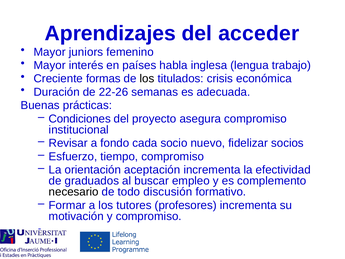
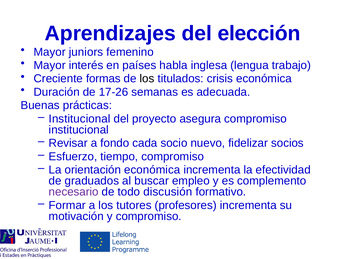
acceder: acceder -> elección (259, 33)
22-26: 22-26 -> 17-26 (113, 92)
Condiciones: Condiciones -> Institucional (80, 119)
orientación aceptación: aceptación -> económica (152, 170)
necesario colour: black -> purple (74, 192)
